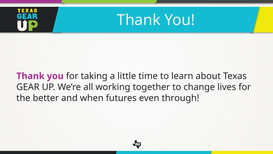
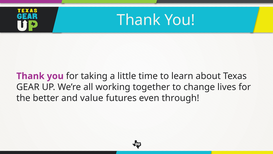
when: when -> value (92, 98)
